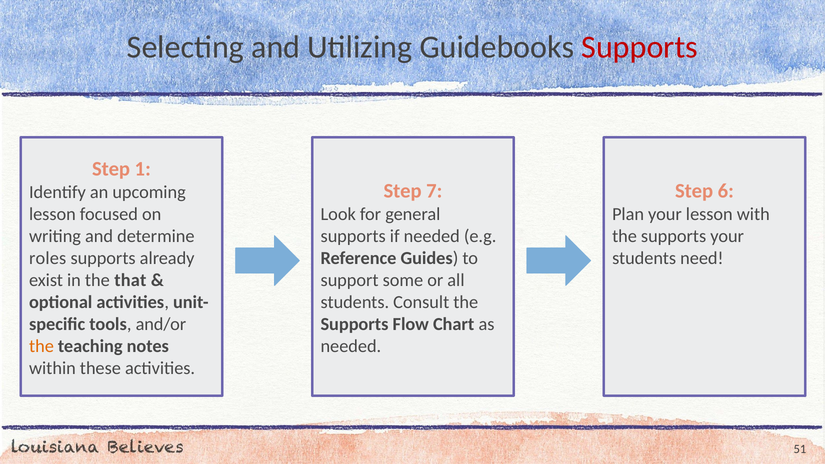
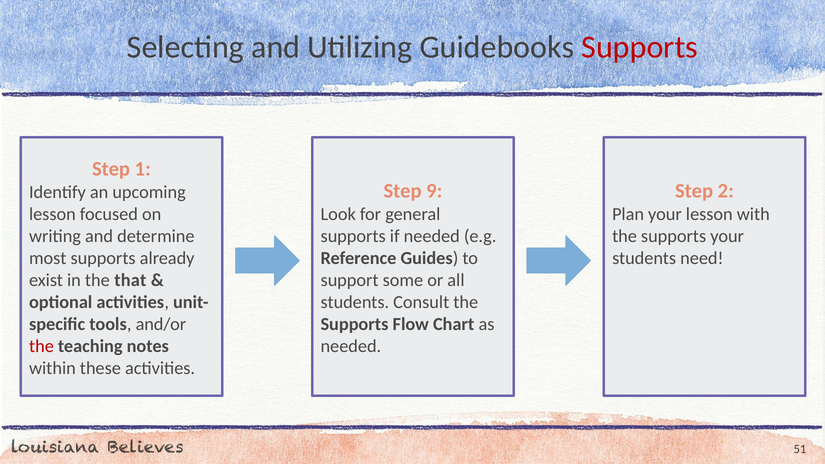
7: 7 -> 9 (434, 191)
6: 6 -> 2 (726, 191)
roles: roles -> most (48, 258)
the colour: orange -> red (41, 346)
